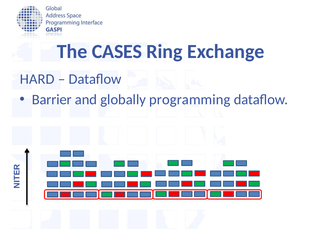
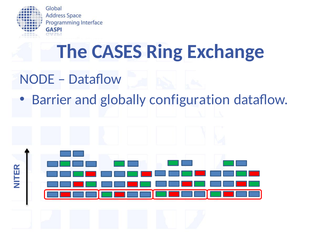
HARD: HARD -> NODE (37, 79)
programming: programming -> configuration (190, 99)
